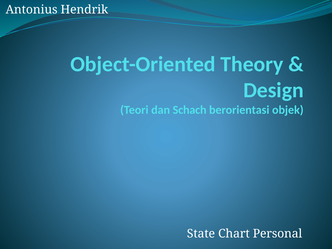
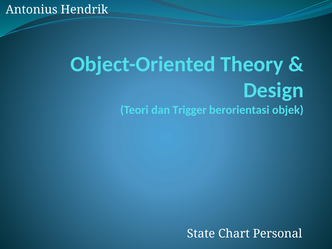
Schach: Schach -> Trigger (190, 110)
